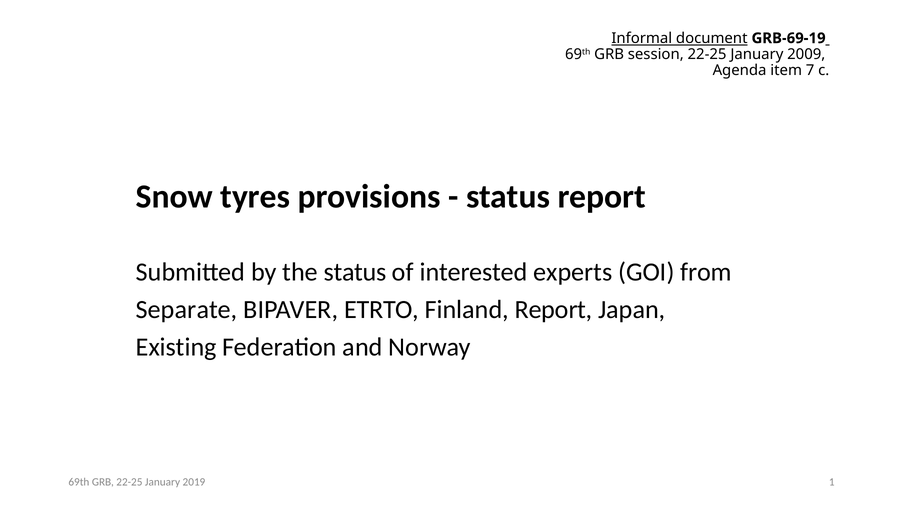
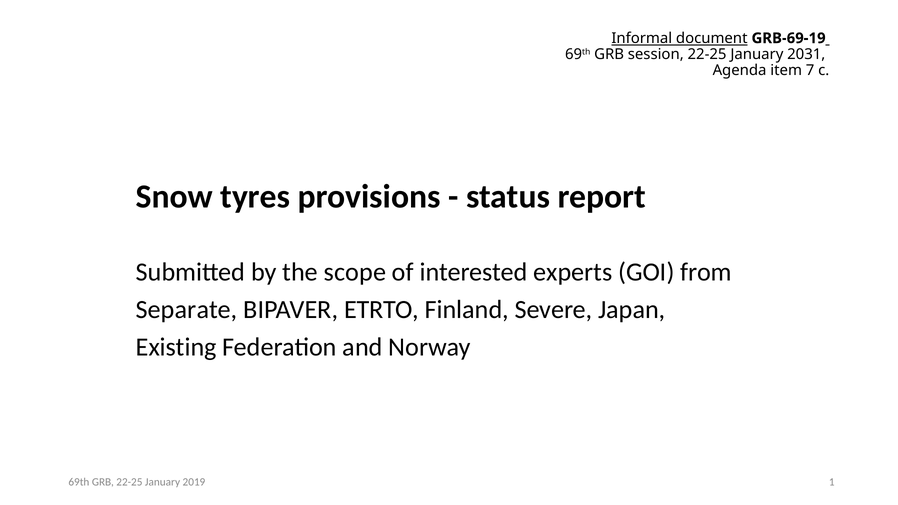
2009: 2009 -> 2031 (806, 54)
the status: status -> scope (355, 272)
Finland Report: Report -> Severe (554, 310)
